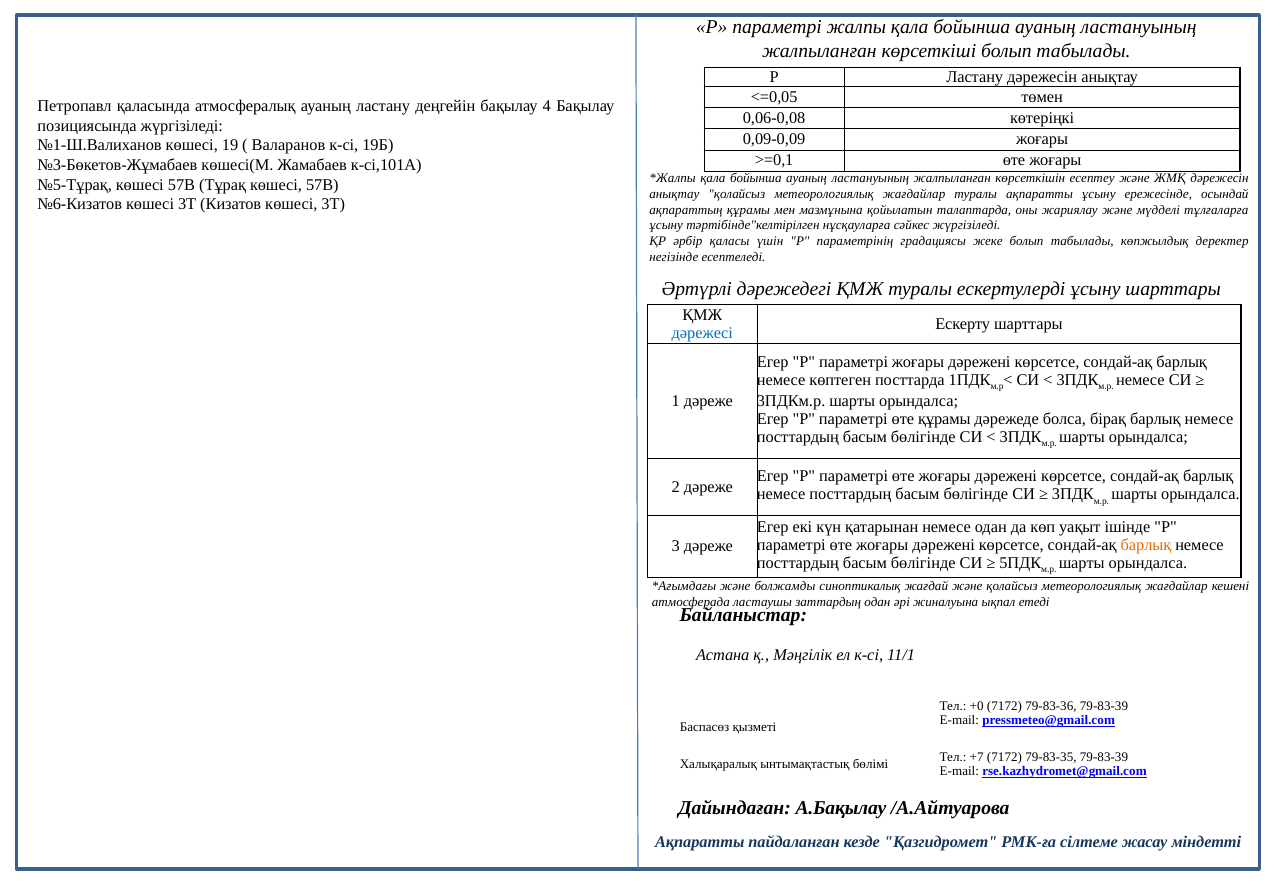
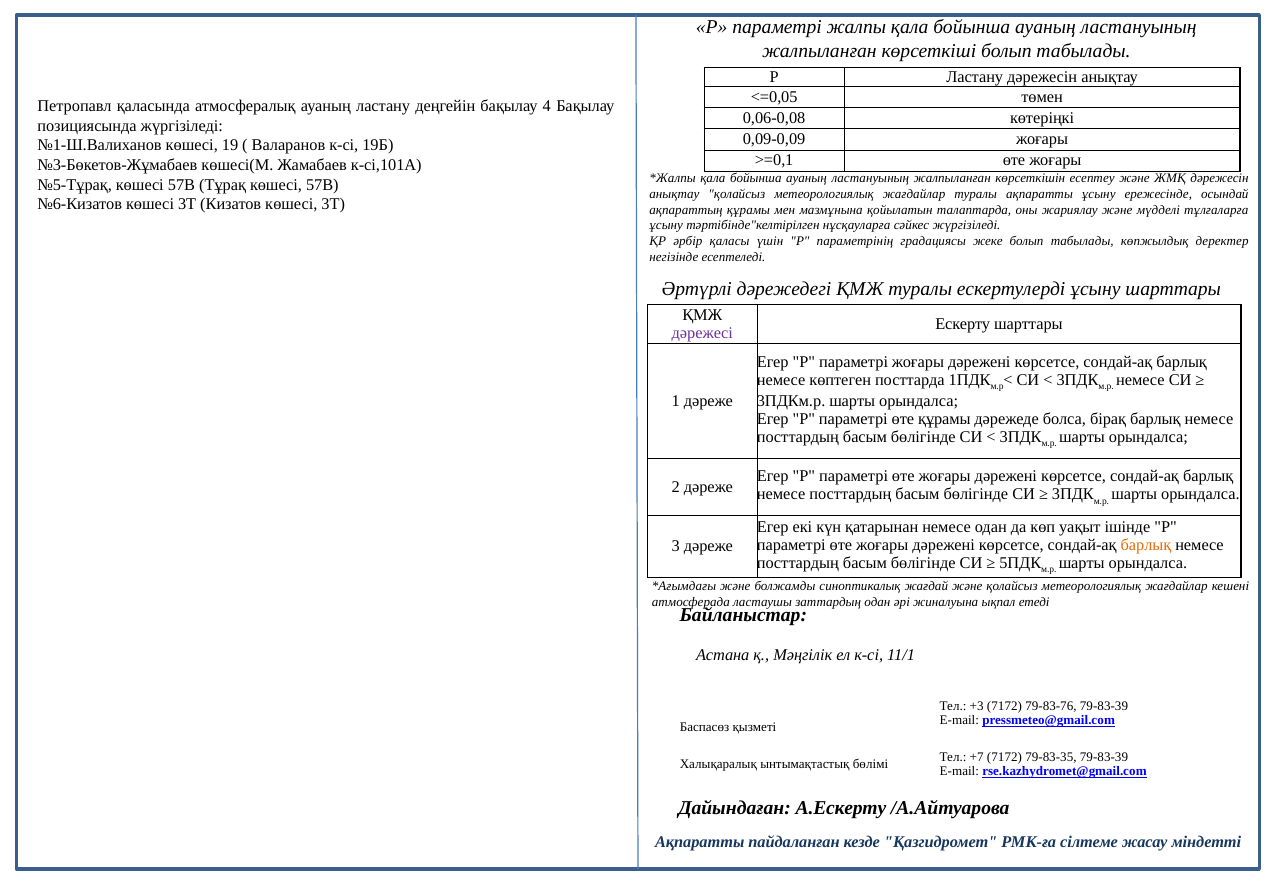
дәрежесі colour: blue -> purple (702, 333)
+0: +0 -> +3 (977, 705)
79-83-36: 79-83-36 -> 79-83-76 (1051, 705)
А.Бақылау: А.Бақылау -> А.Ескерту (841, 807)
